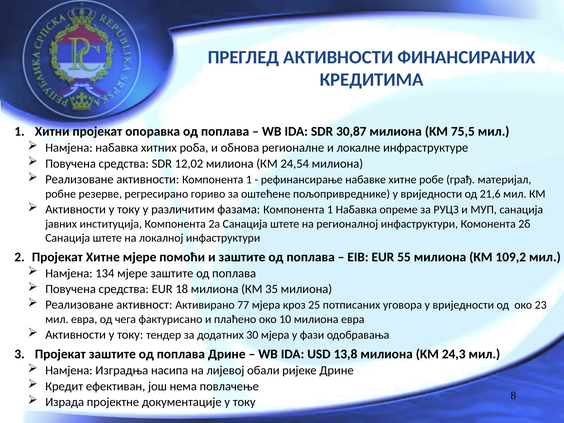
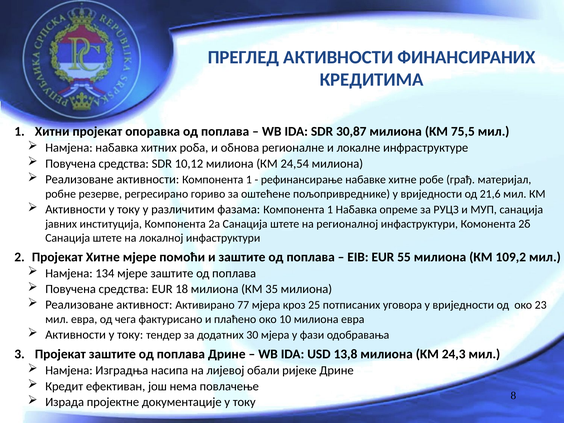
12,02: 12,02 -> 10,12 (189, 164)
